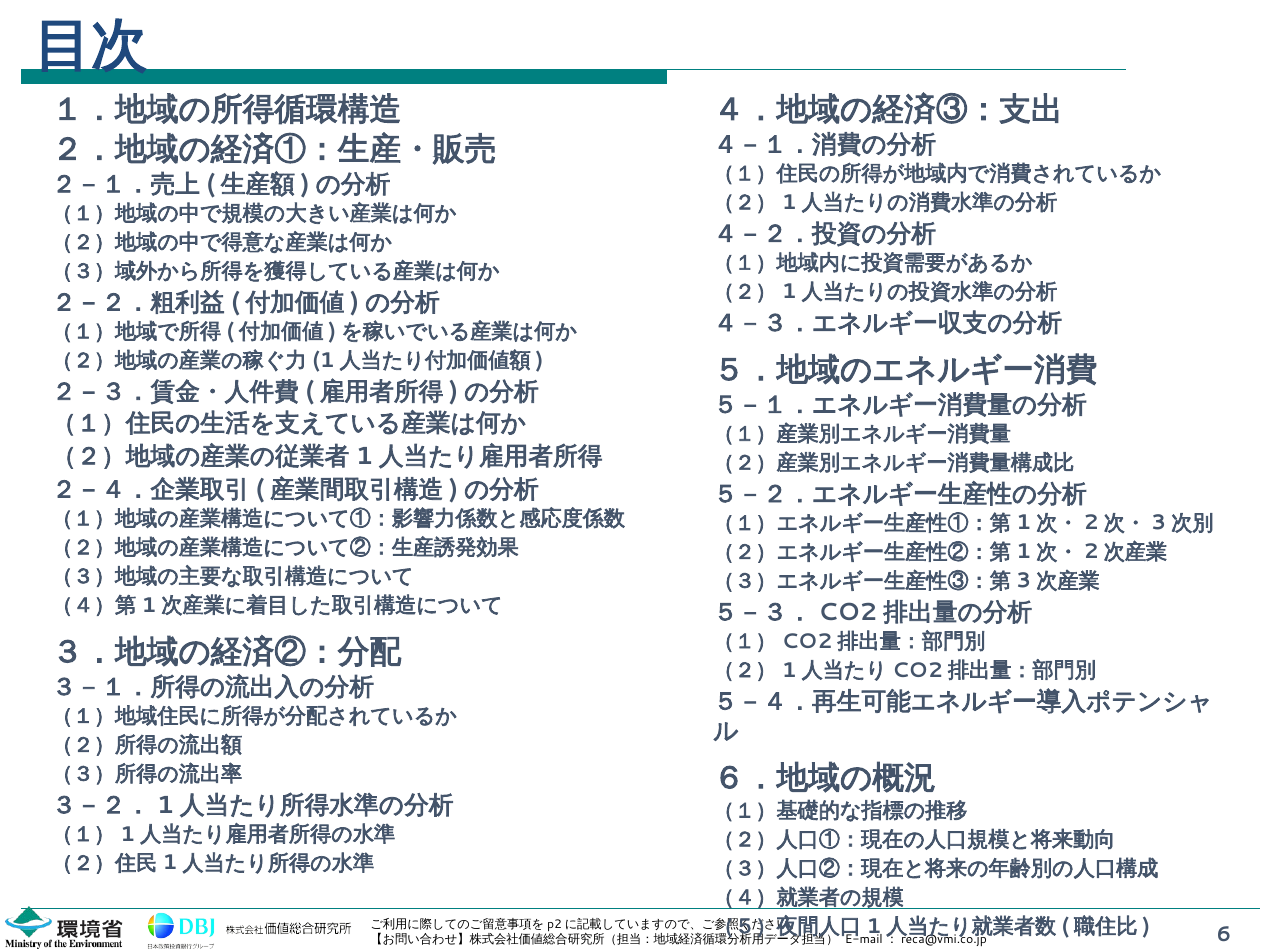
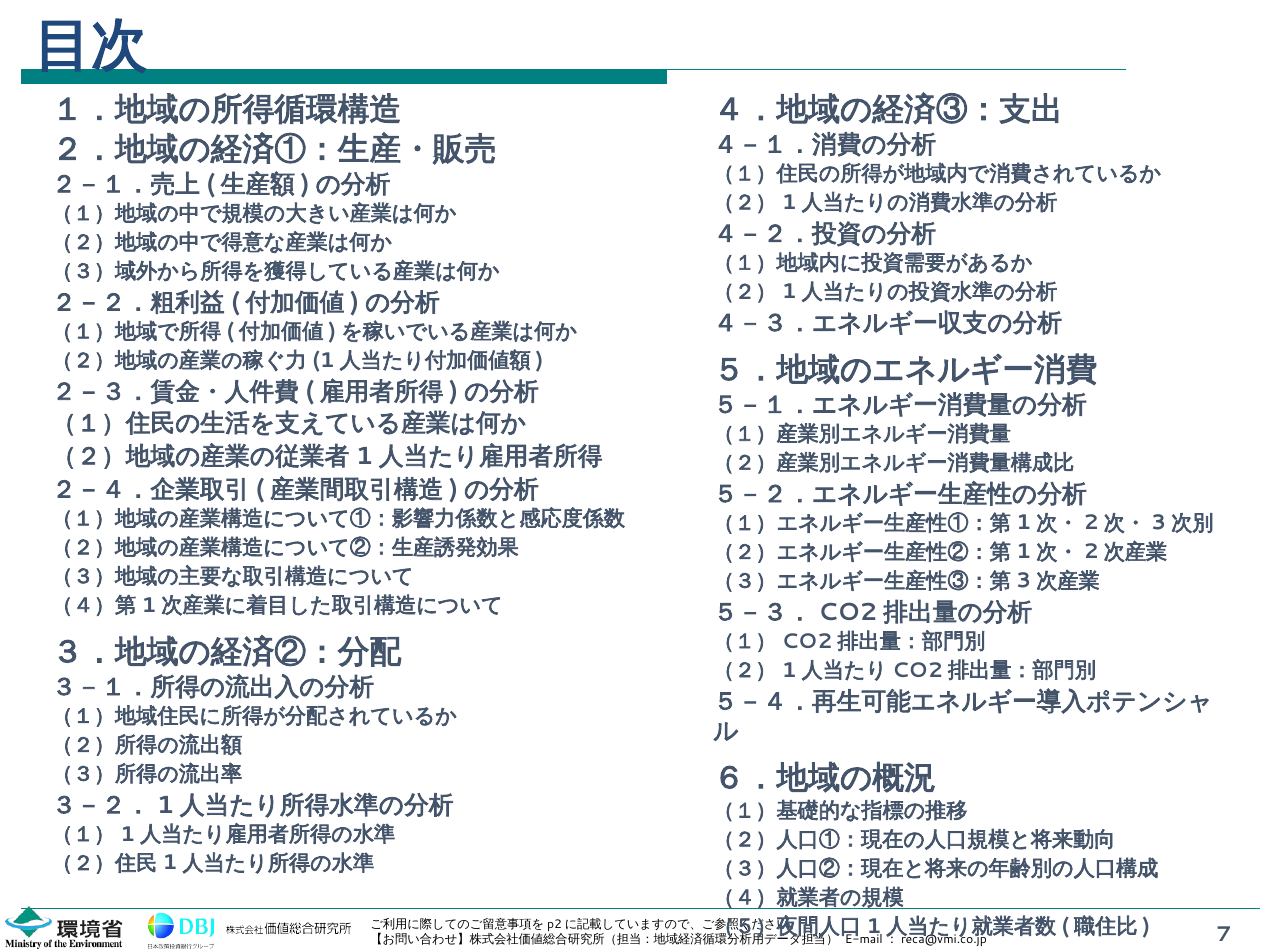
6: 6 -> 7 (1224, 934)
